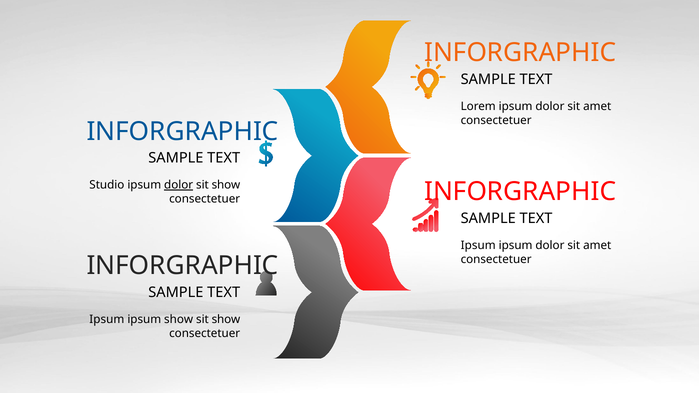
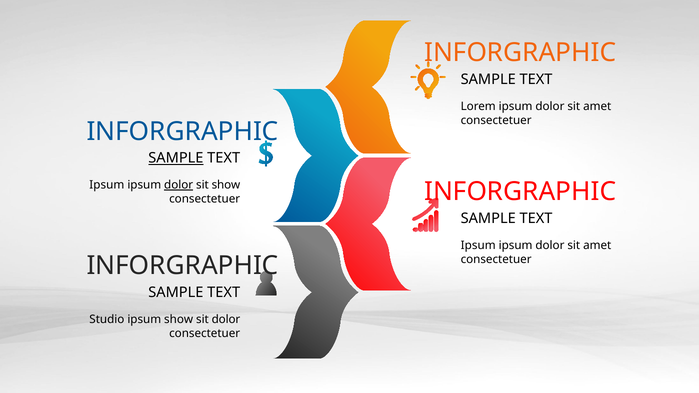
SAMPLE underline: none -> present (176, 158)
Studio: Studio -> Ipsum (107, 185)
Ipsum: Ipsum -> Studio (107, 319)
show: show -> dolor (226, 319)
